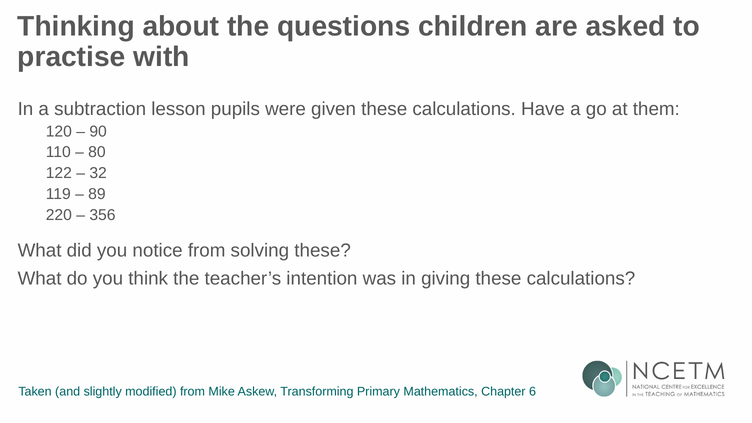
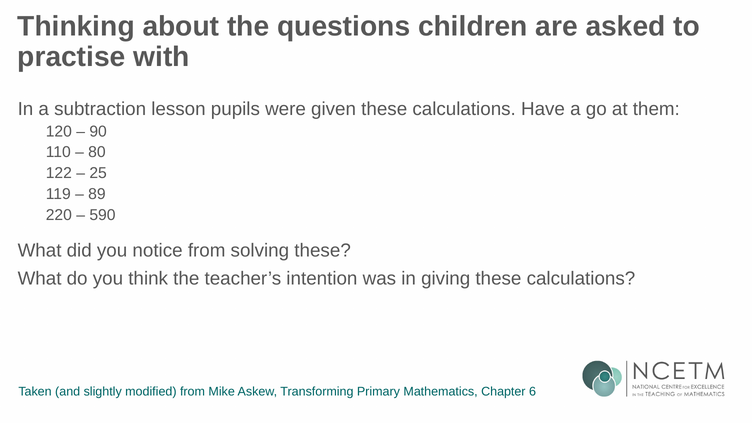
32: 32 -> 25 (98, 173)
356: 356 -> 590 (102, 215)
